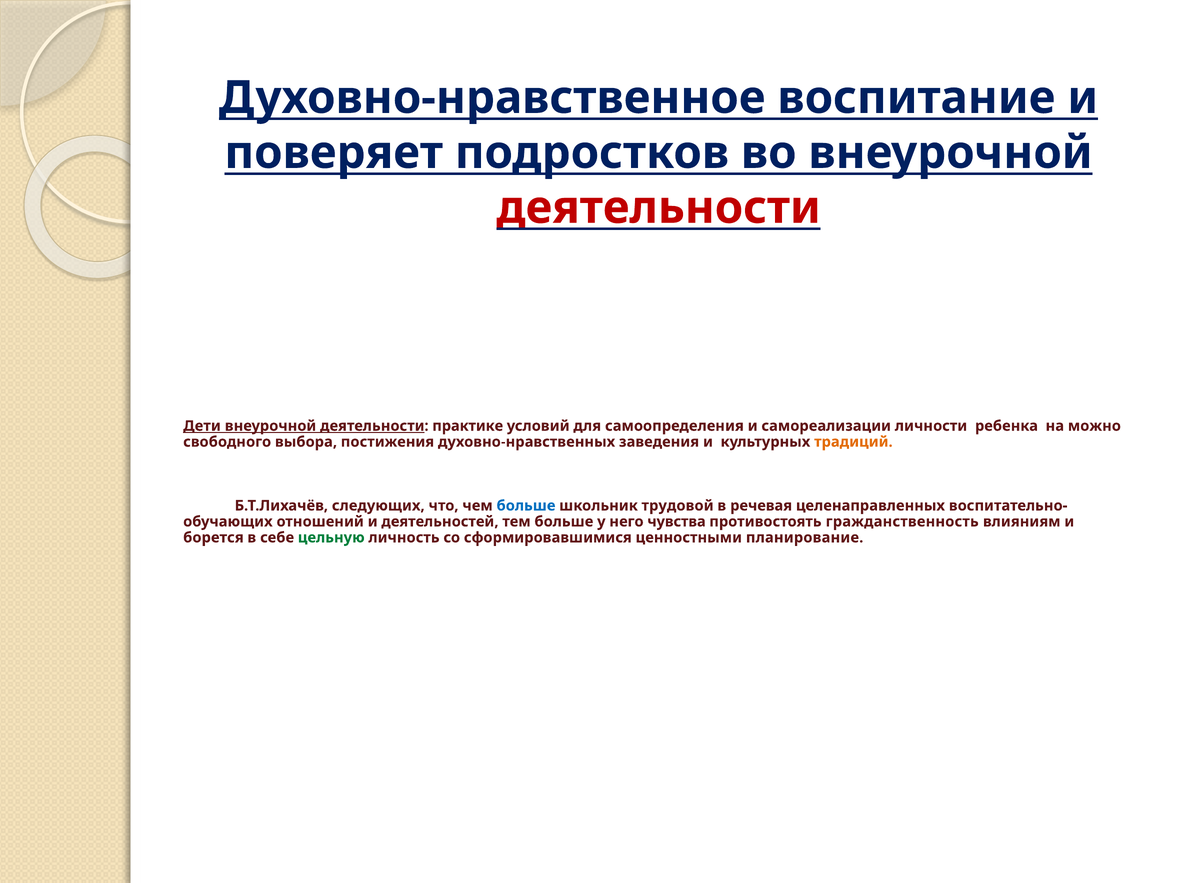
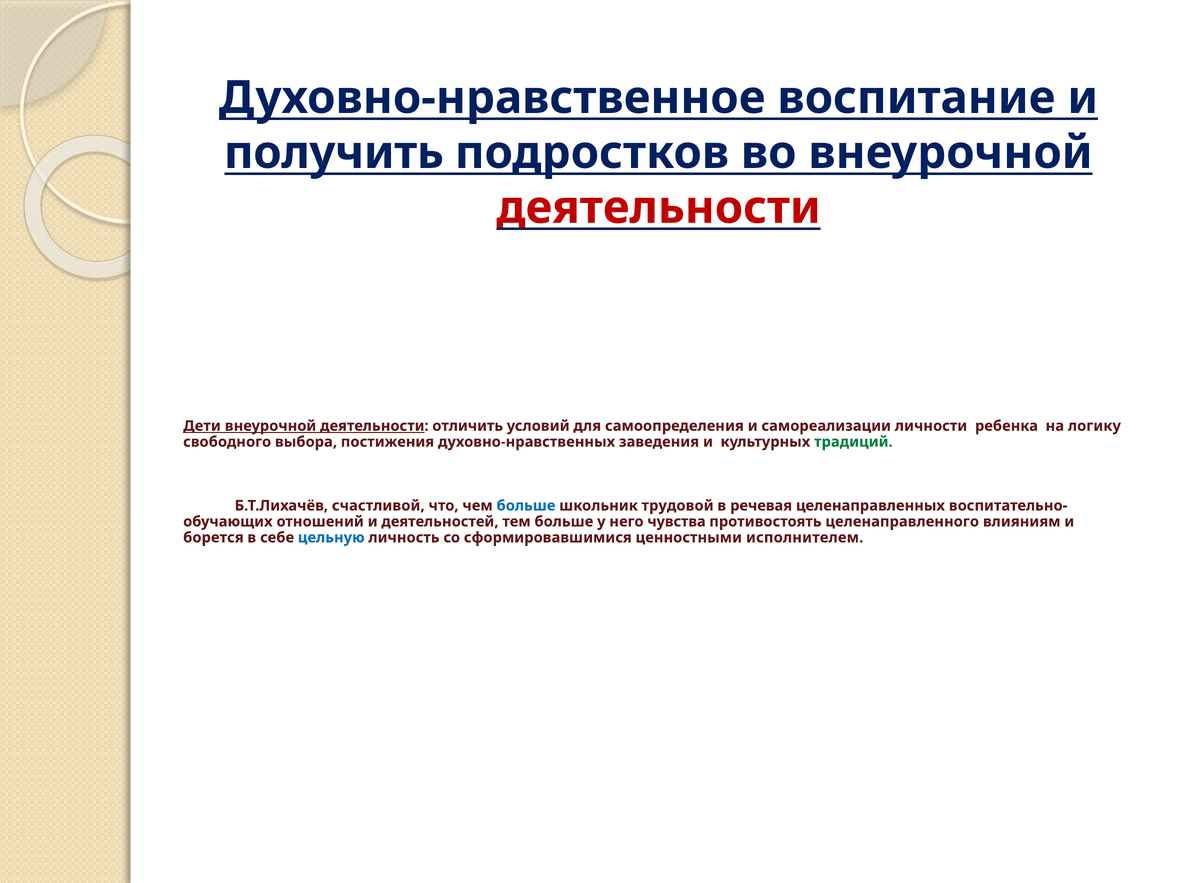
поверяет: поверяет -> получить (334, 153)
практике: практике -> отличить (468, 426)
можно: можно -> логику (1094, 426)
традиций colour: orange -> green (853, 442)
следующих: следующих -> счастливой (378, 506)
гражданственность: гражданственность -> целенаправленного (902, 522)
цельную colour: green -> blue (331, 538)
планирование: планирование -> исполнителем (805, 538)
